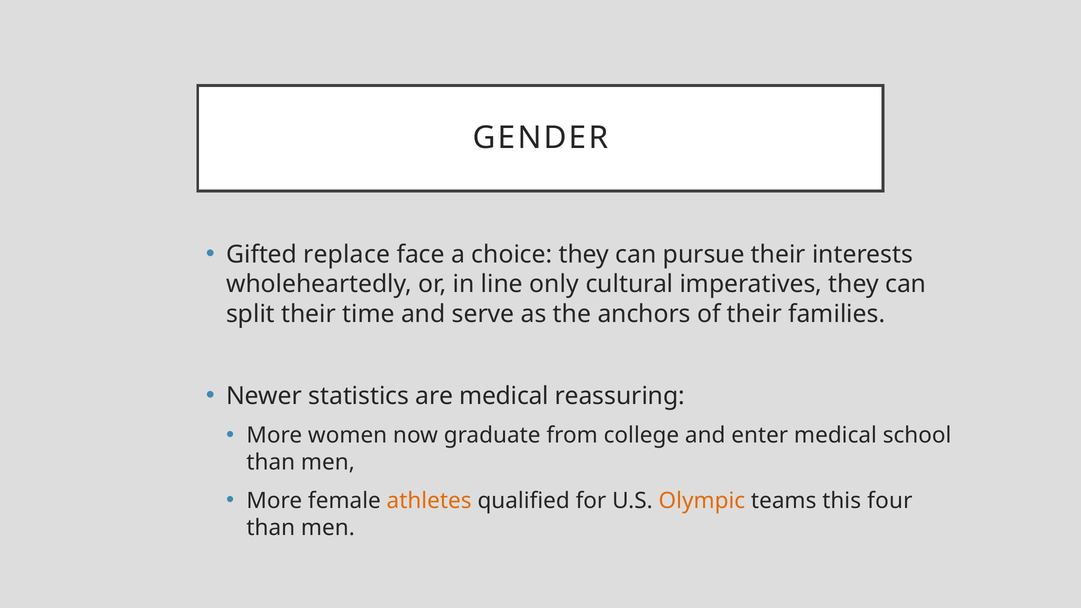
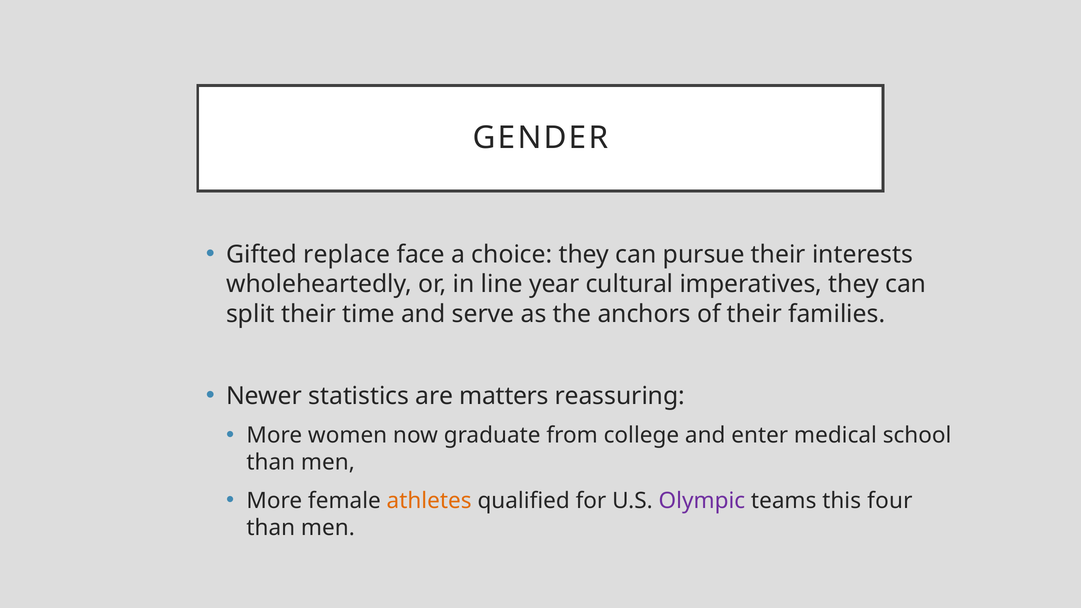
only: only -> year (554, 284)
are medical: medical -> matters (504, 396)
Olympic colour: orange -> purple (702, 501)
